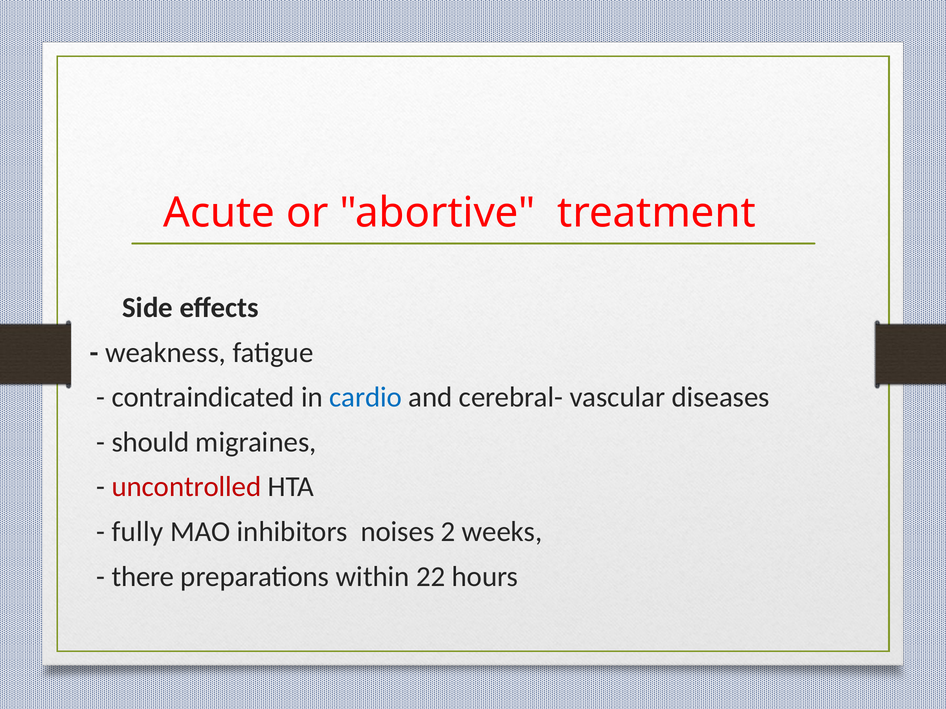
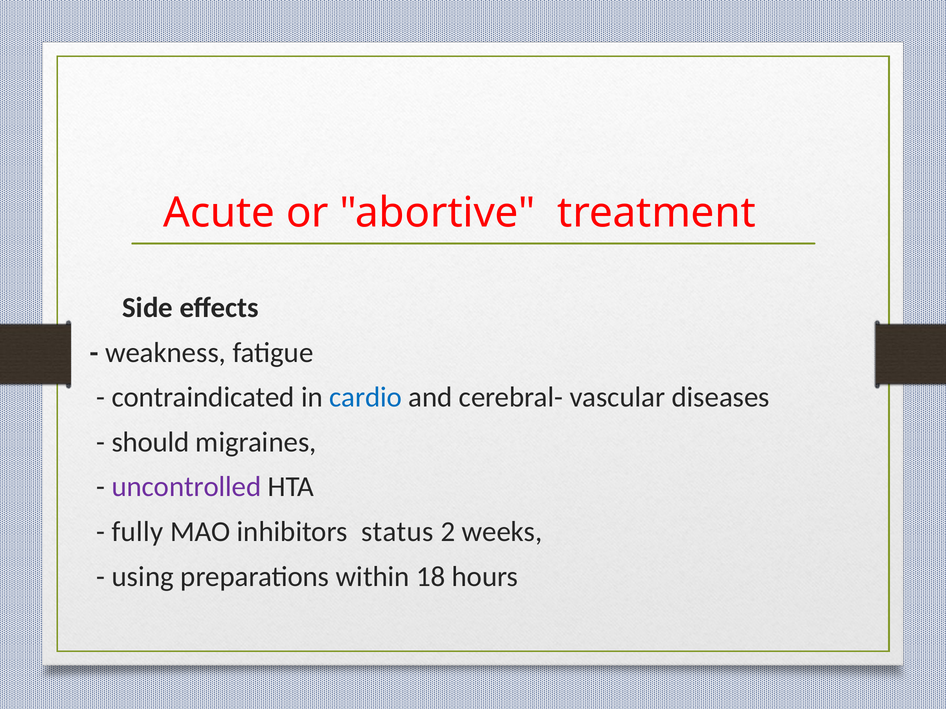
uncontrolled colour: red -> purple (187, 487)
noises: noises -> status (397, 532)
there: there -> using (143, 577)
22: 22 -> 18 (431, 577)
